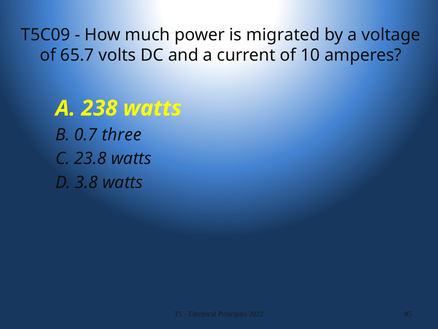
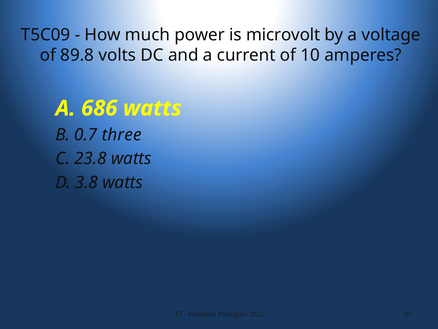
migrated: migrated -> microvolt (283, 35)
65.7: 65.7 -> 89.8 (77, 55)
238: 238 -> 686 (99, 108)
